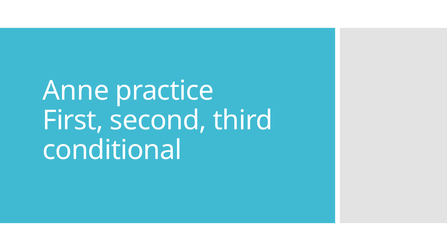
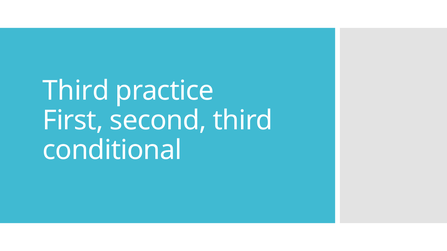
Anne: Anne -> Third (76, 91)
